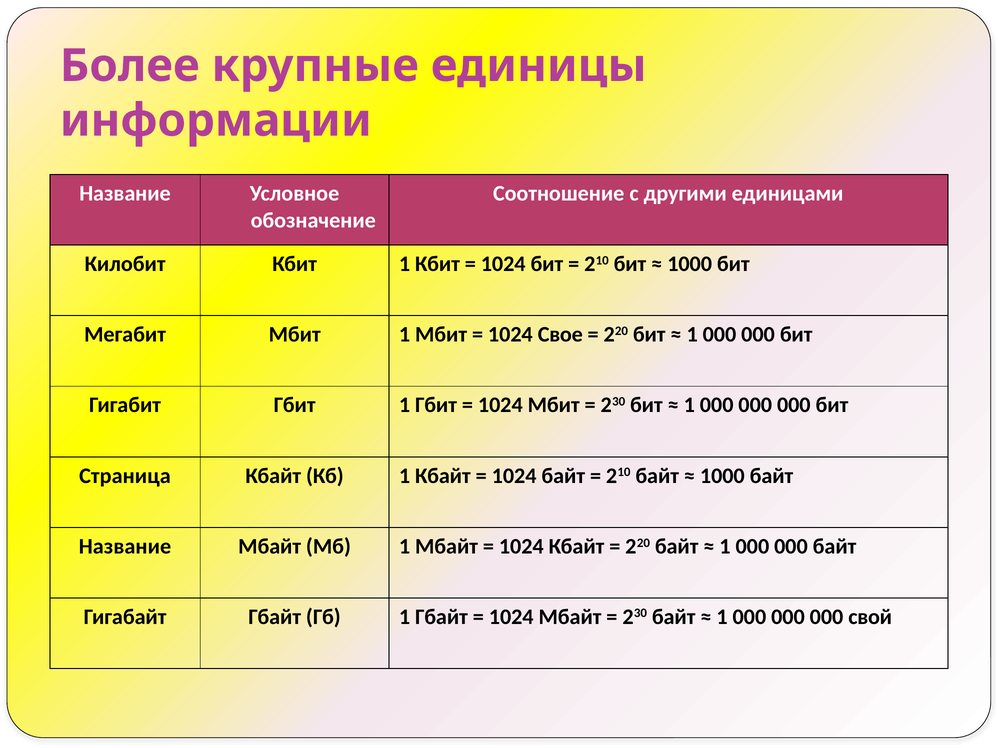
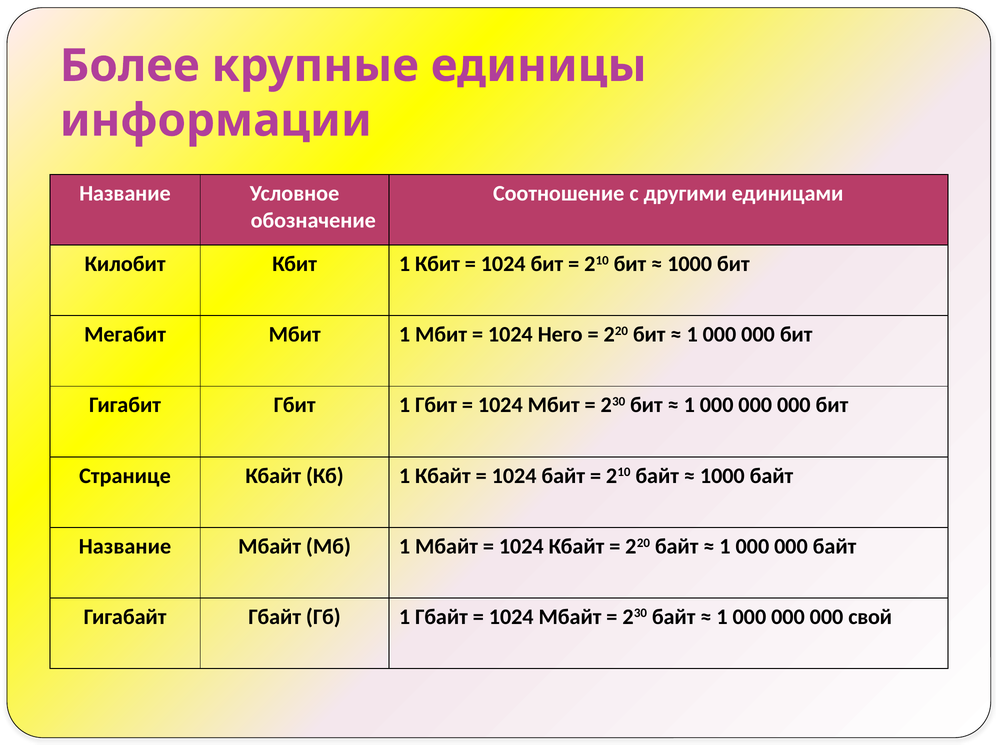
Свое: Свое -> Него (560, 335)
Страница: Страница -> Странице (125, 476)
